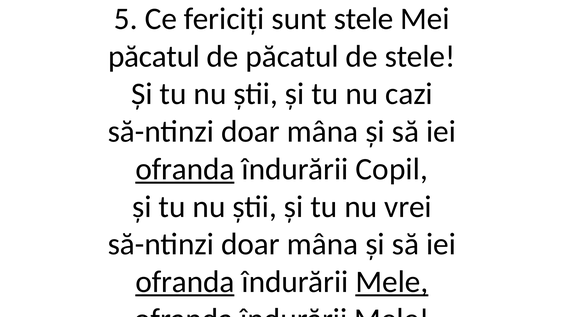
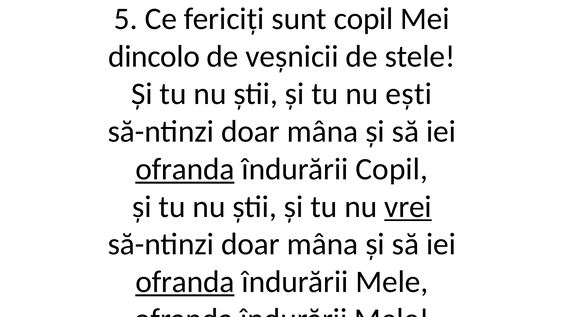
sunt stele: stele -> copil (364, 19)
păcatul: păcatul -> dincolo (154, 56)
de păcatul: păcatul -> veșnicii (292, 56)
cazi: cazi -> ești (409, 94)
vrei underline: none -> present (408, 207)
Mele underline: present -> none (392, 282)
